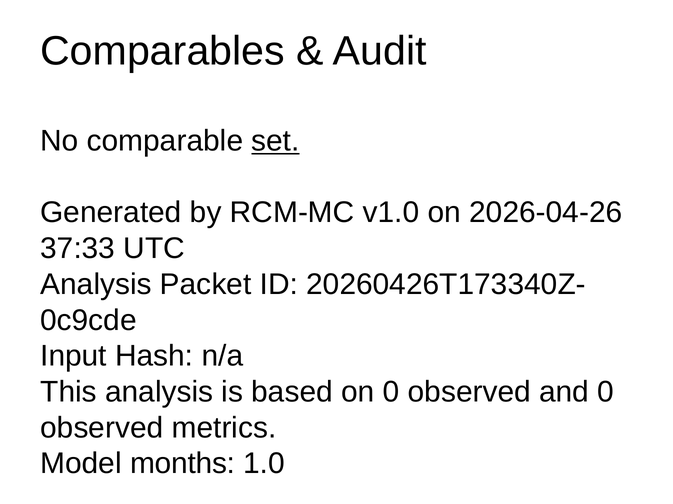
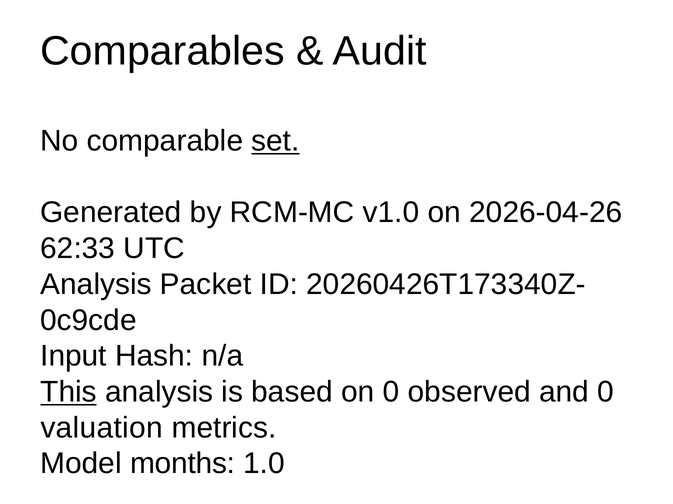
37:33: 37:33 -> 62:33 (78, 249)
This underline: none -> present (68, 392)
observed: observed -> valuation (102, 428)
